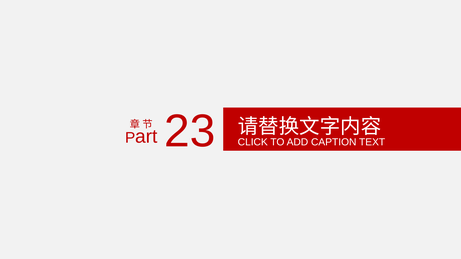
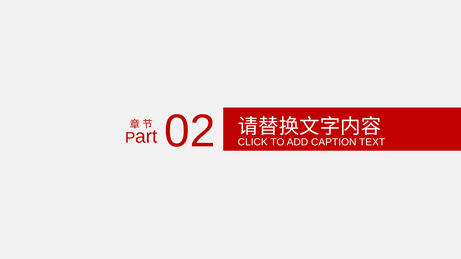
23: 23 -> 02 (190, 132)
